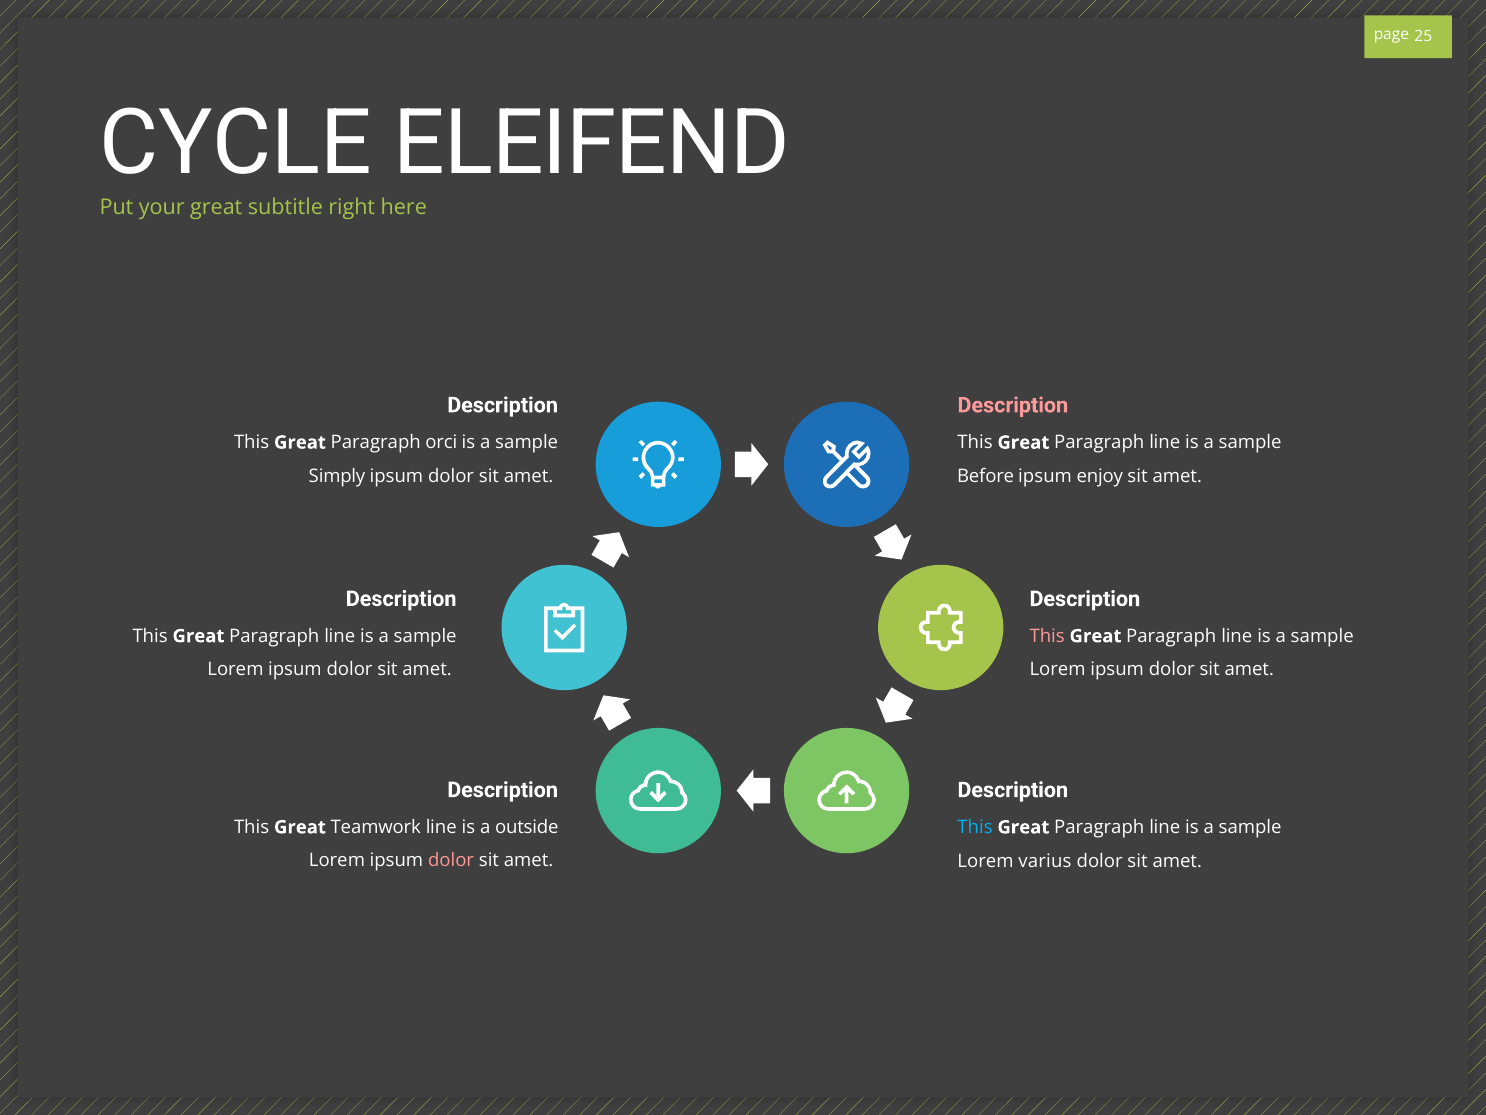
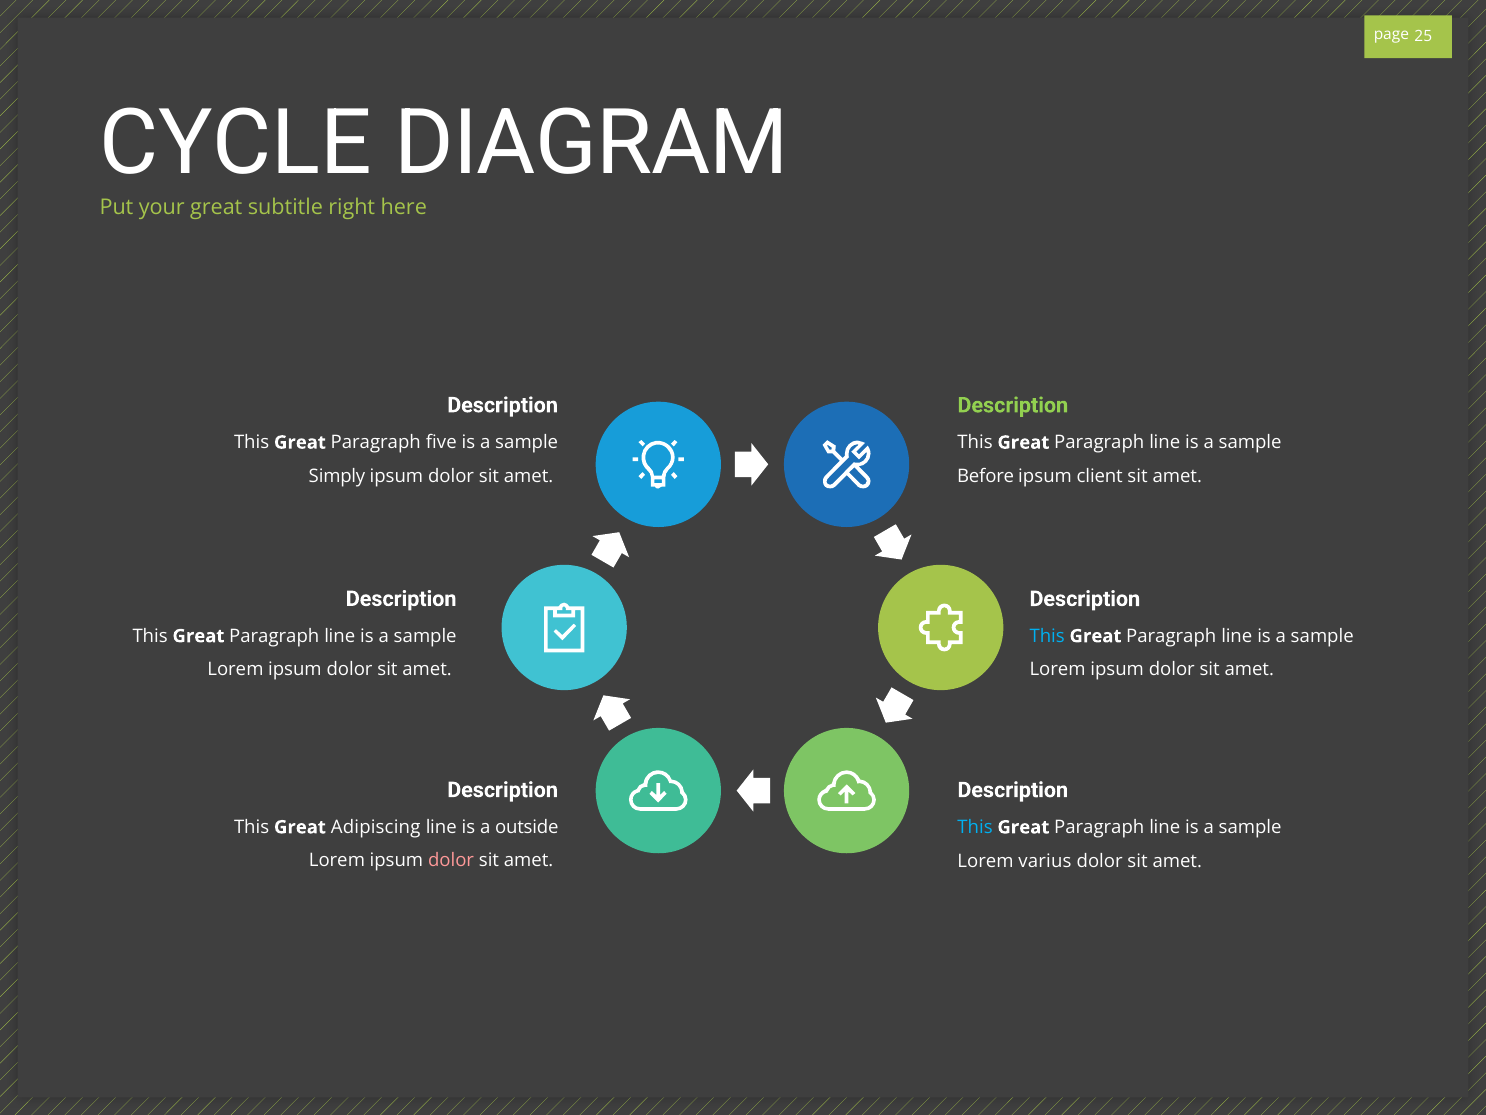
ELEIFEND: ELEIFEND -> DIAGRAM (592, 144)
Description colour: pink -> light green (1013, 405)
orci: orci -> five (441, 442)
enjoy: enjoy -> client (1100, 476)
This colour: pink -> light blue (1047, 636)
Teamwork: Teamwork -> Adipiscing (376, 827)
